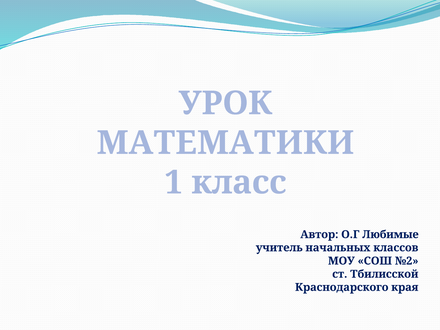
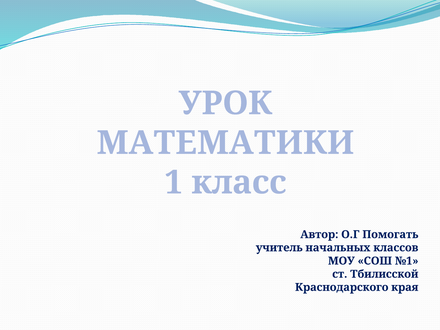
Любимые: Любимые -> Помогать (390, 234)
№2: №2 -> №1 (407, 261)
